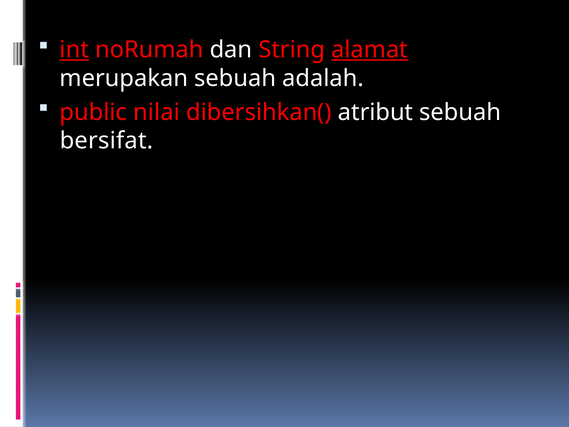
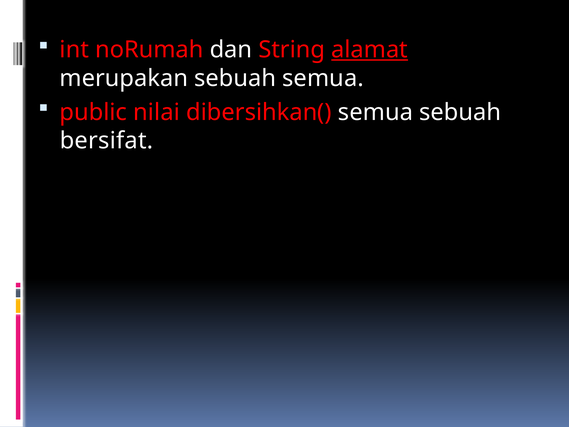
int underline: present -> none (74, 50)
sebuah adalah: adalah -> semua (323, 78)
dibersihkan( atribut: atribut -> semua (376, 112)
